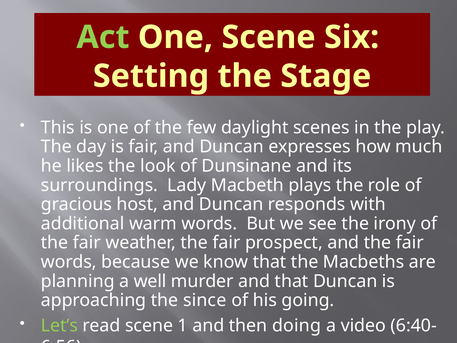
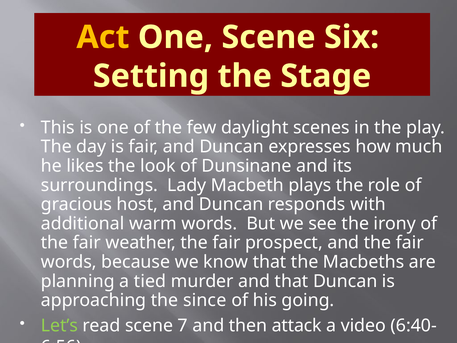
Act colour: light green -> yellow (103, 37)
well: well -> tied (150, 281)
1: 1 -> 7 (183, 325)
doing: doing -> attack (297, 325)
